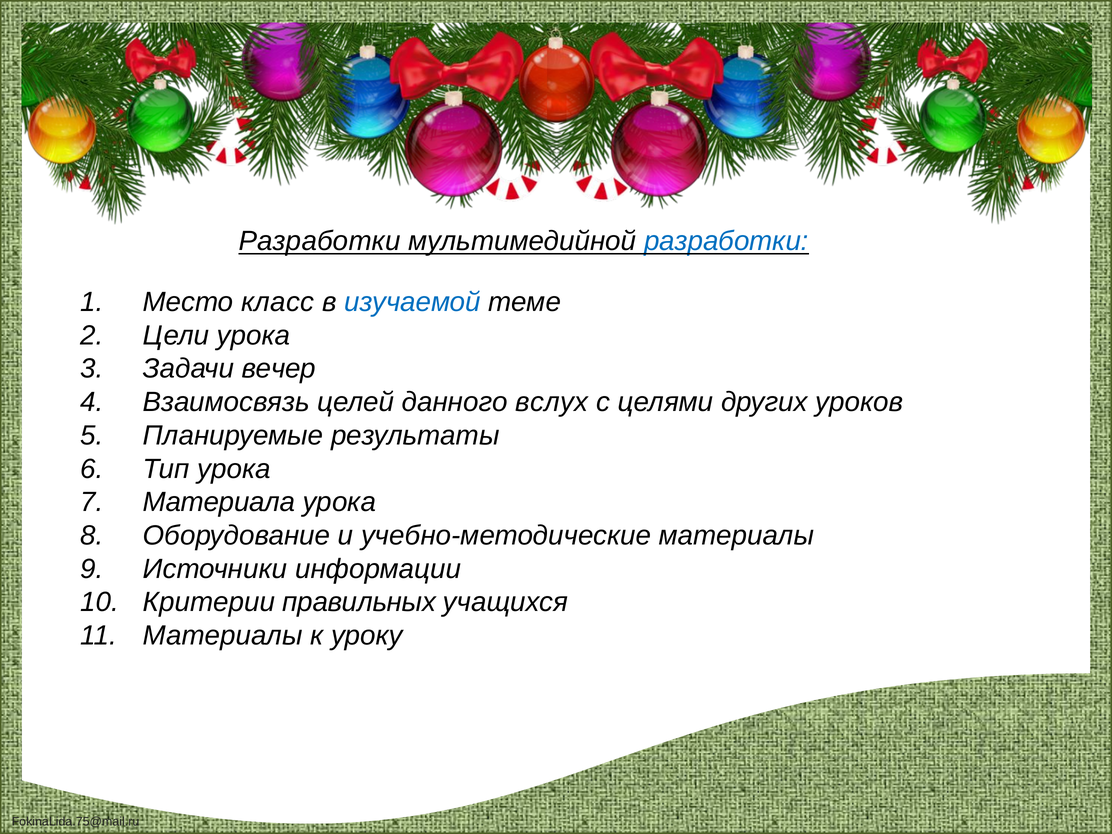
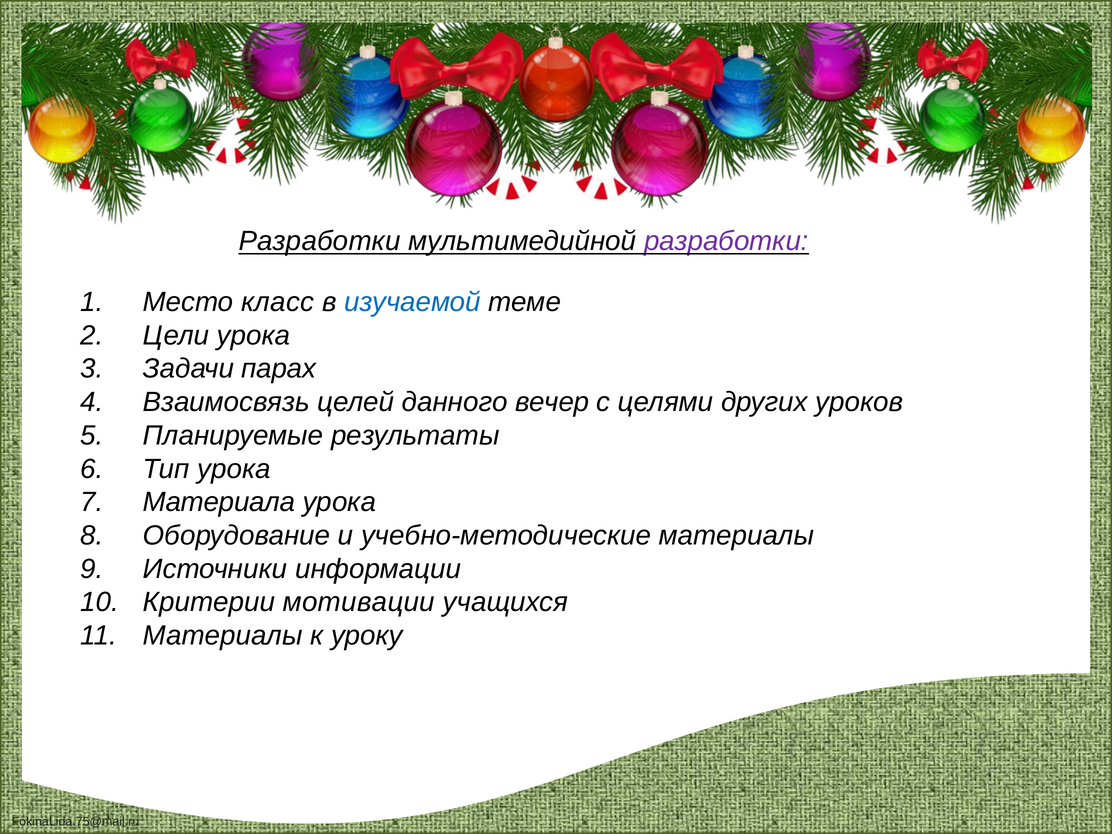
разработки colour: blue -> purple (726, 241)
вечер: вечер -> парах (279, 369)
вслух: вслух -> вечер (552, 402)
правильных: правильных -> мотивации (359, 602)
